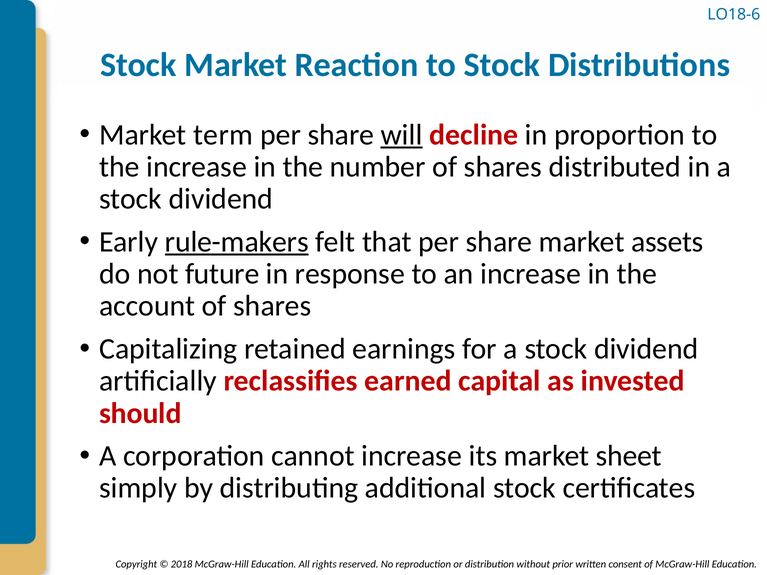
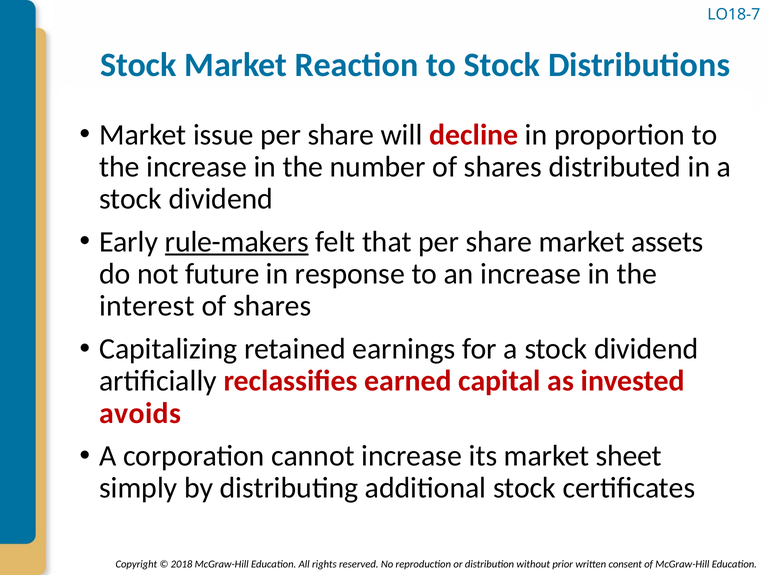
LO18-6: LO18-6 -> LO18-7 (734, 15)
term: term -> issue (223, 135)
will underline: present -> none (402, 135)
account: account -> interest (147, 306)
should: should -> avoids (140, 413)
